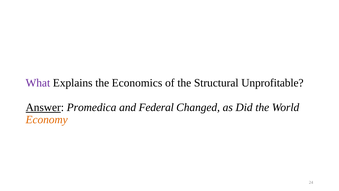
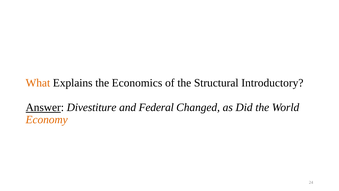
What colour: purple -> orange (38, 83)
Unprofitable: Unprofitable -> Introductory (272, 83)
Promedica: Promedica -> Divestiture (92, 107)
